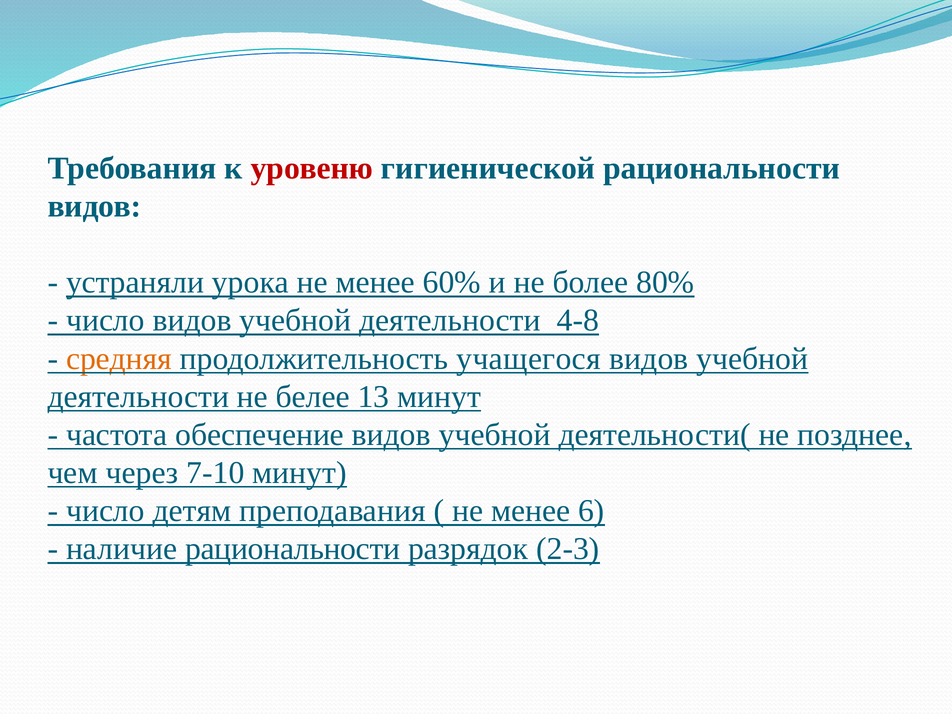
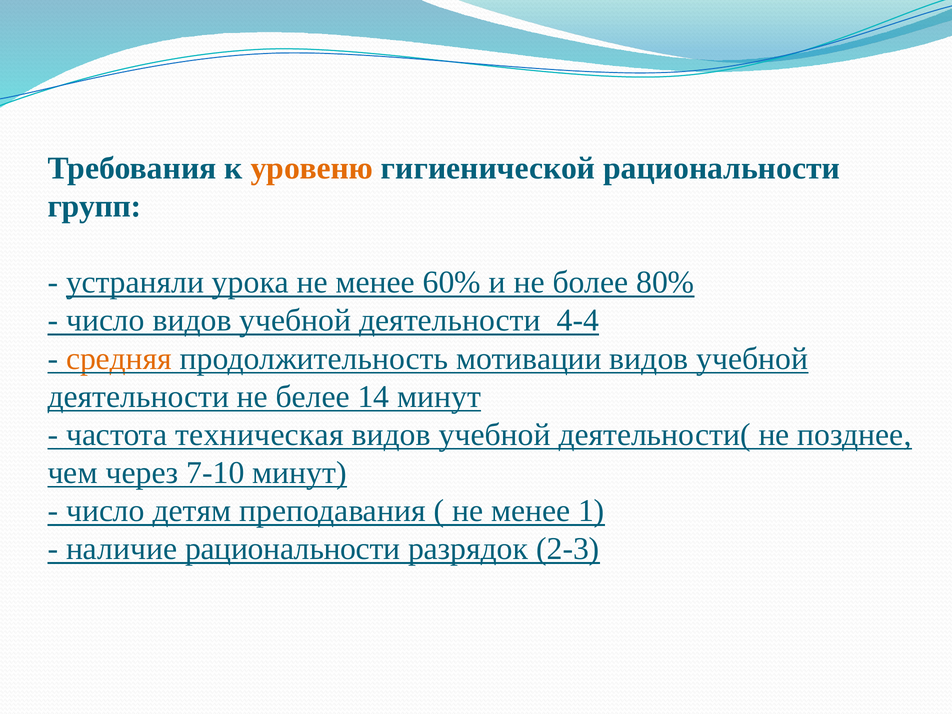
уровеню colour: red -> orange (312, 168)
видов: видов -> групп (95, 206)
4-8: 4-8 -> 4-4 (578, 321)
учащегося: учащегося -> мотивации (529, 359)
13: 13 -> 14 (373, 397)
обеспечение: обеспечение -> техническая (259, 435)
6: 6 -> 1 (591, 511)
